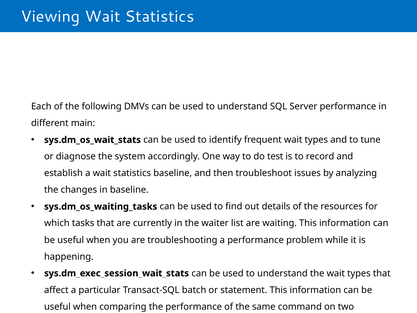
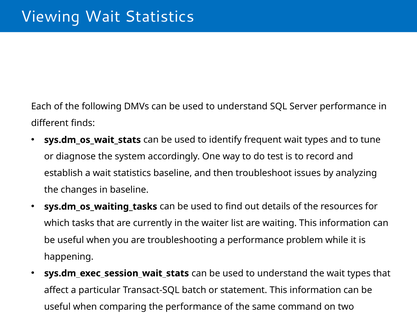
main: main -> finds (83, 123)
